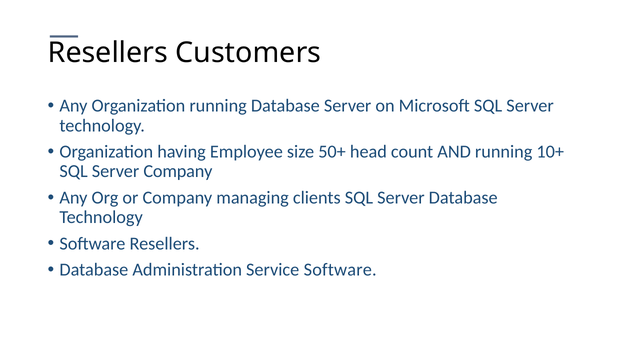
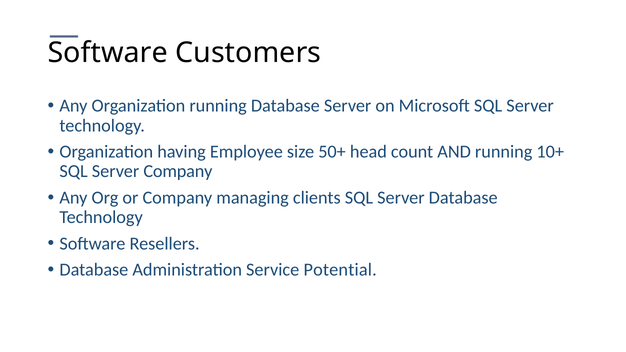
Resellers: Resellers -> Software (108, 53)
Service Software: Software -> Potential (340, 270)
